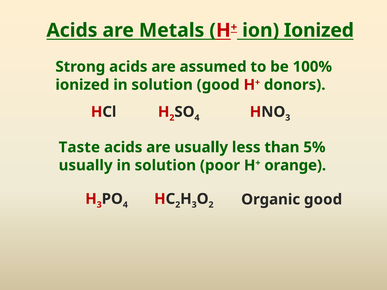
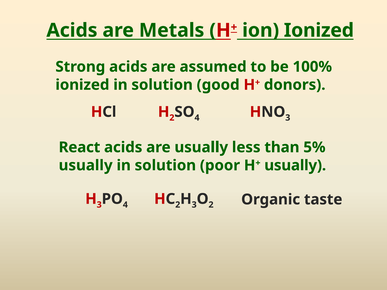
Taste: Taste -> React (79, 147)
orange: orange -> usually (295, 165)
Organic good: good -> taste (323, 200)
